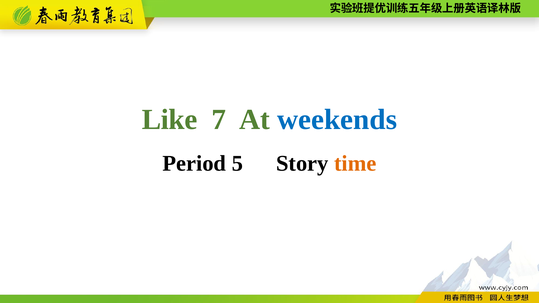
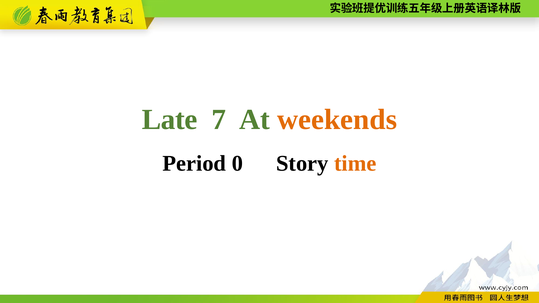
Like: Like -> Late (170, 120)
weekends colour: blue -> orange (337, 120)
5: 5 -> 0 (237, 164)
